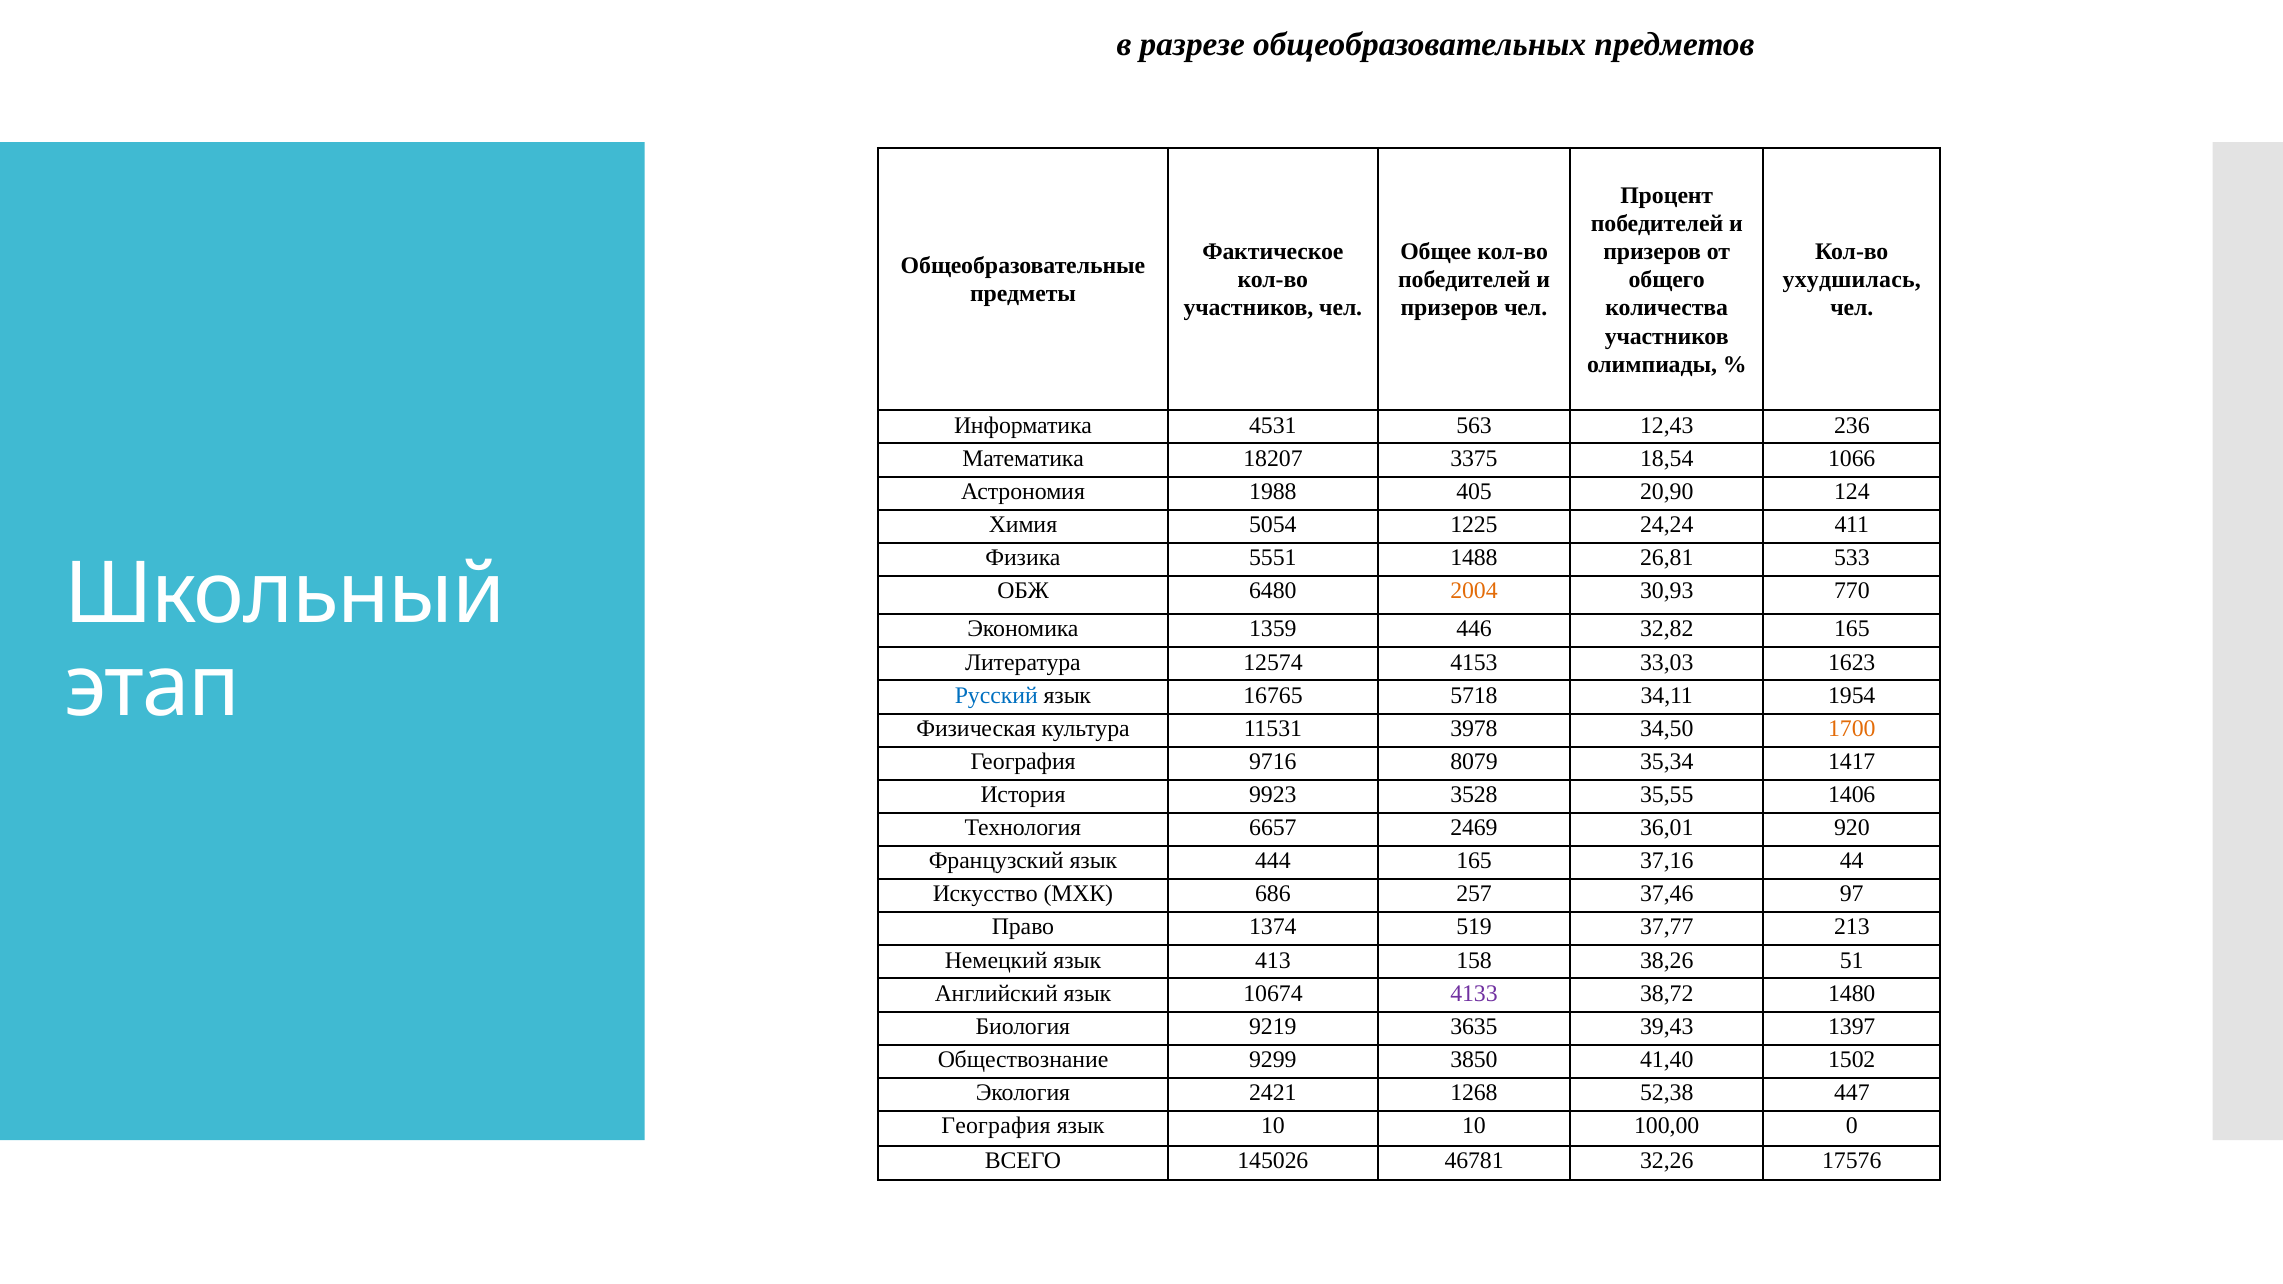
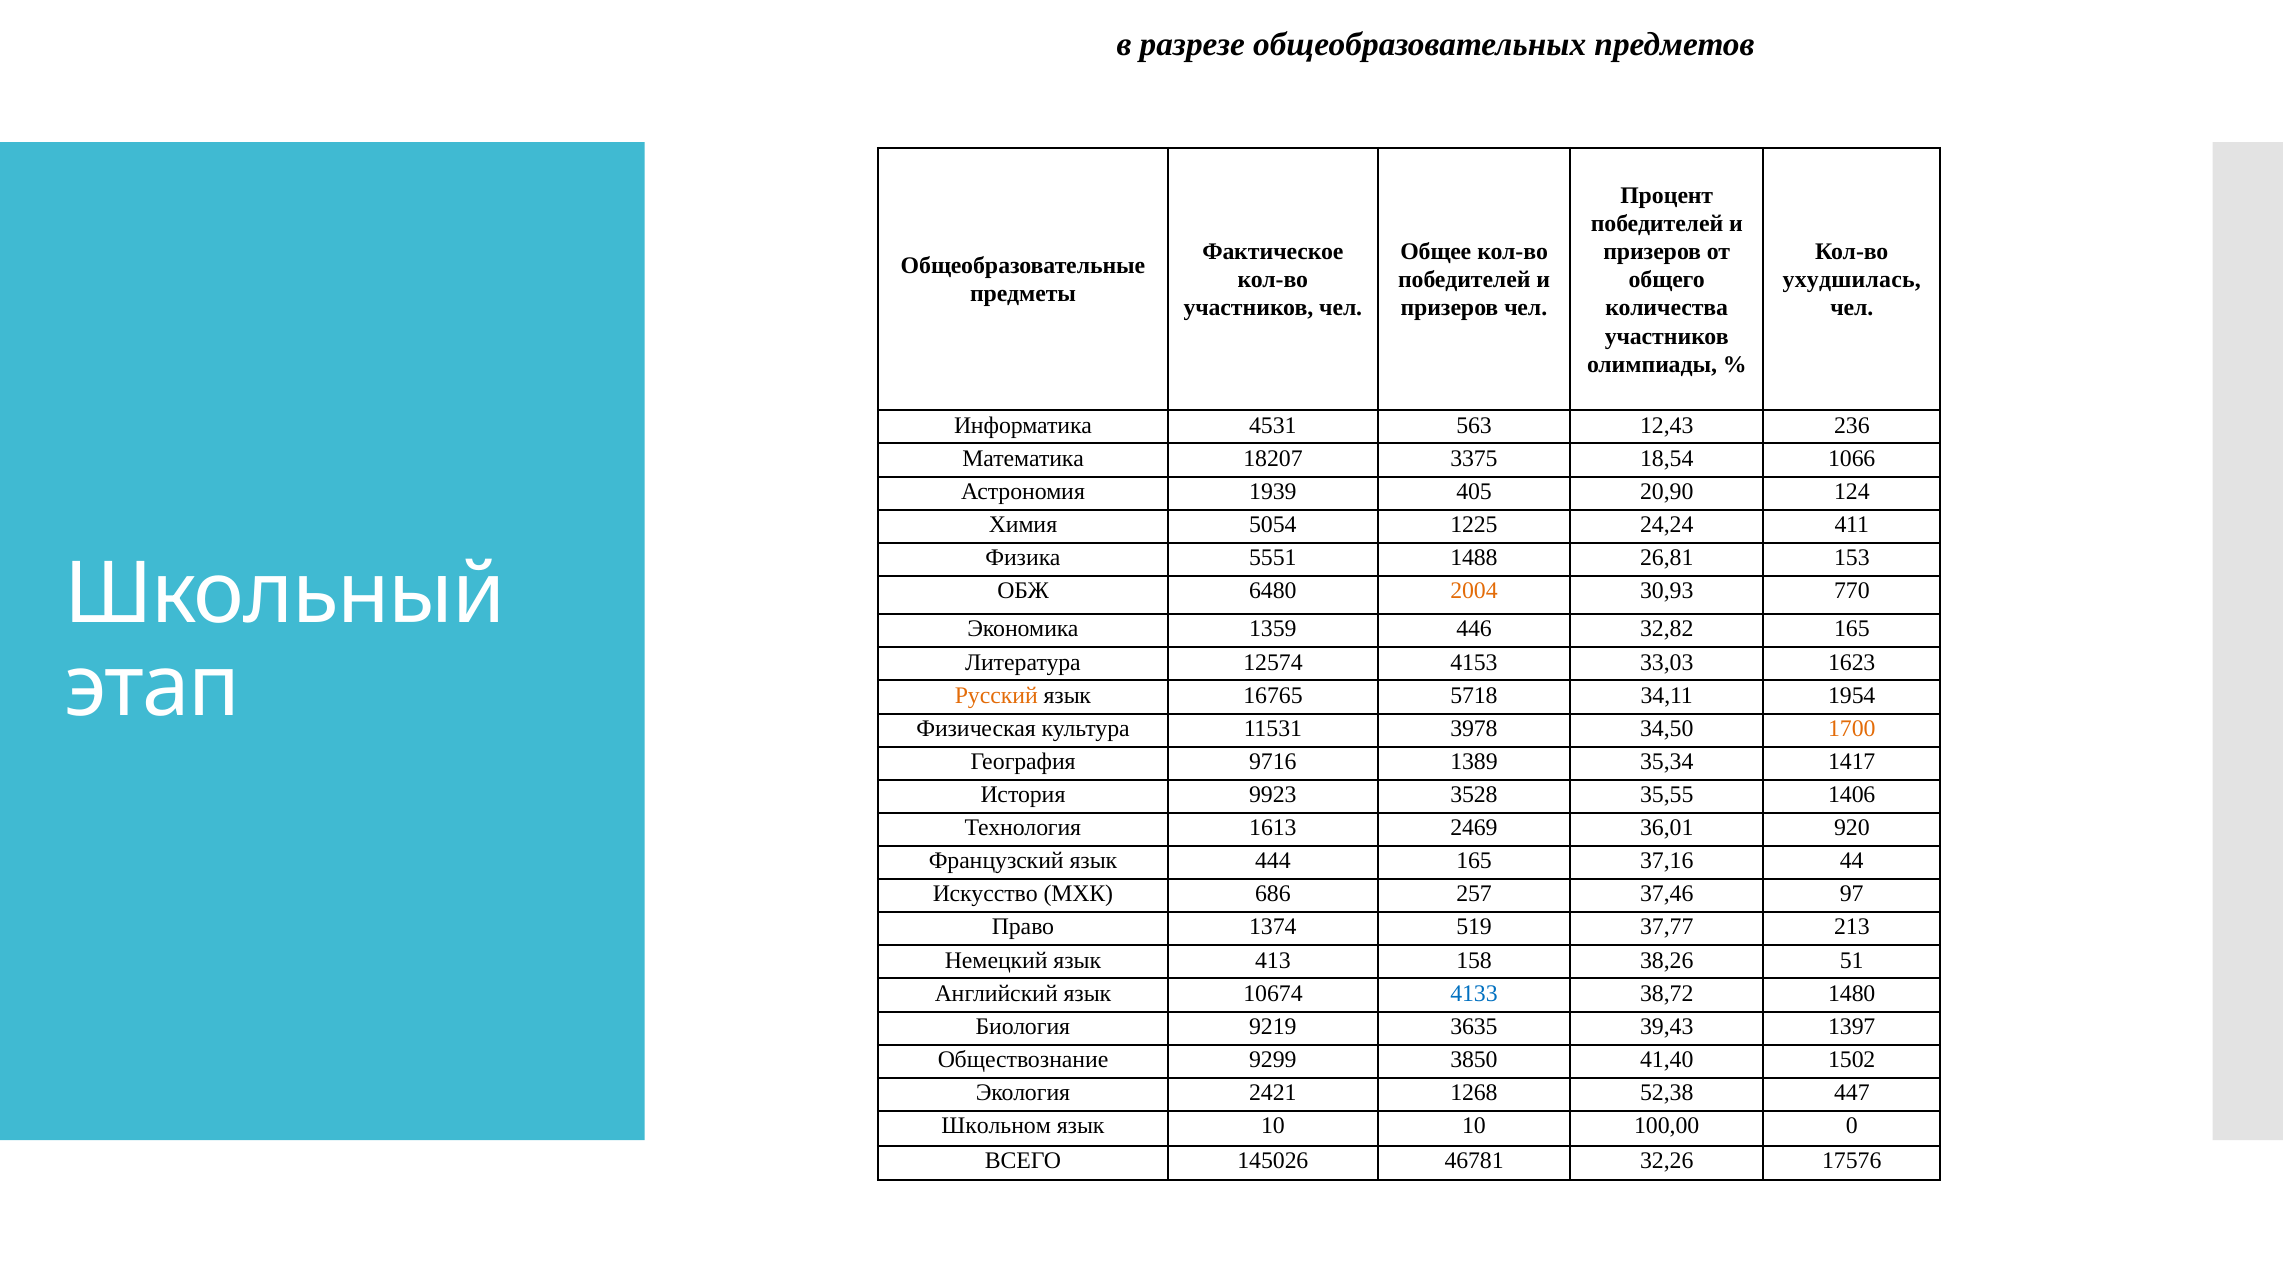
1988: 1988 -> 1939 (1273, 492)
533: 533 -> 153 (1852, 558)
Русский colour: blue -> orange (996, 696)
8079: 8079 -> 1389 (1474, 762)
6657: 6657 -> 1613 (1273, 828)
4133 colour: purple -> blue (1474, 994)
География: География -> Школьном (996, 1126)
